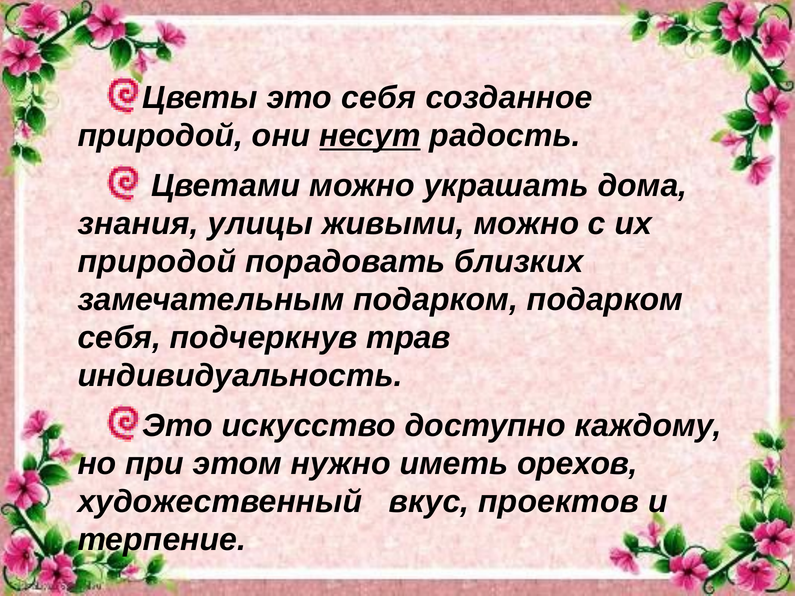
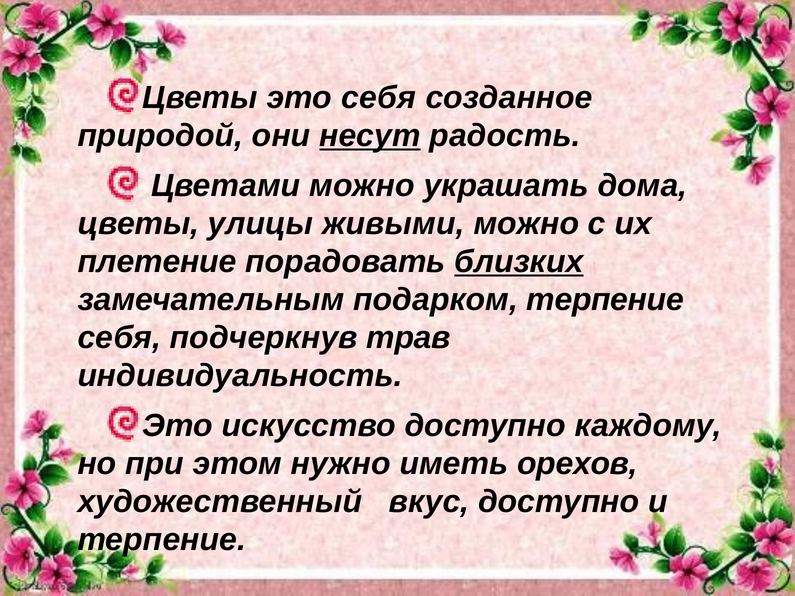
знания: знания -> цветы (138, 224)
природой: природой -> плетение (157, 262)
близких underline: none -> present (519, 262)
подарком подарком: подарком -> терпение (605, 300)
вкус проектов: проектов -> доступно (559, 502)
